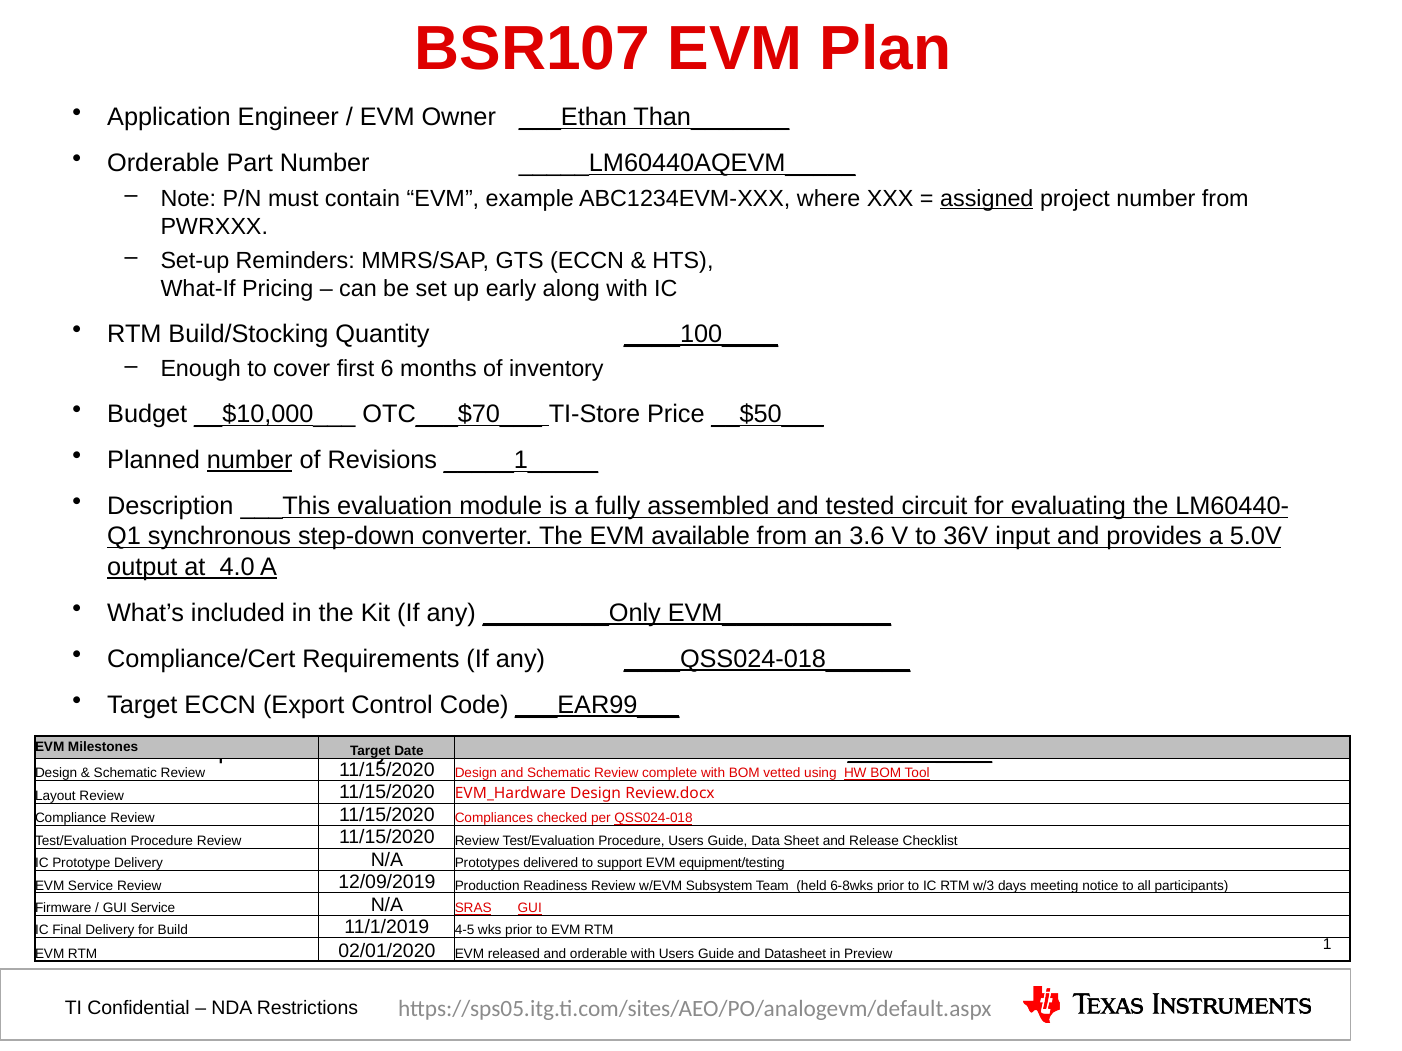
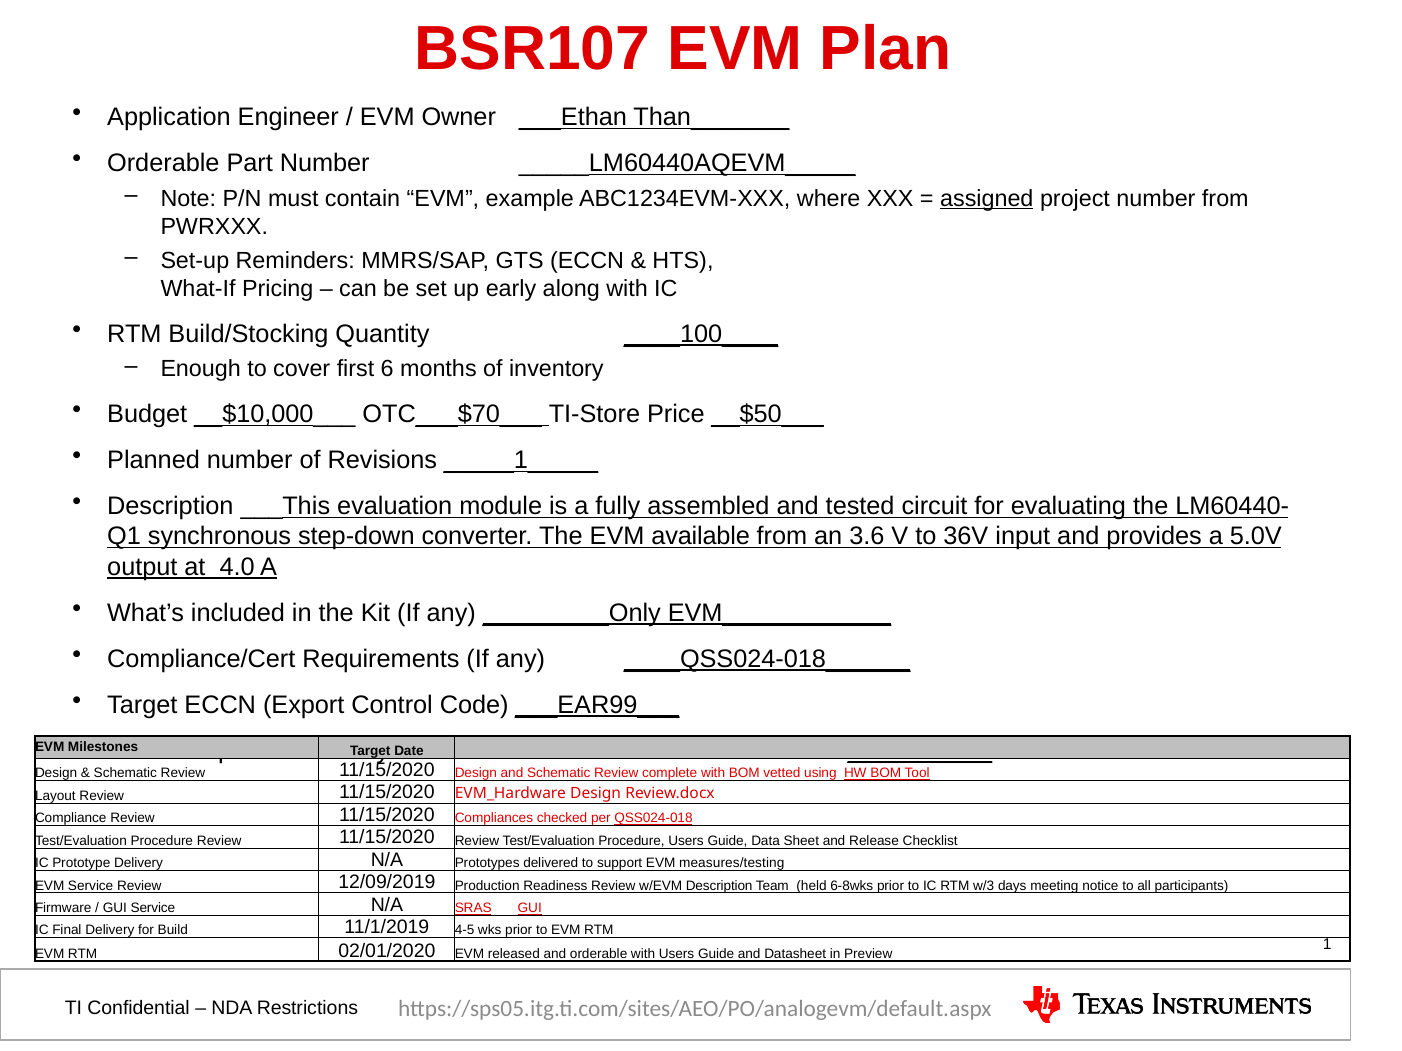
number underline: present -> none (250, 460)
equipment/testing: equipment/testing -> measures/testing (732, 864)
w/EVM Subsystem: Subsystem -> Description (719, 886)
